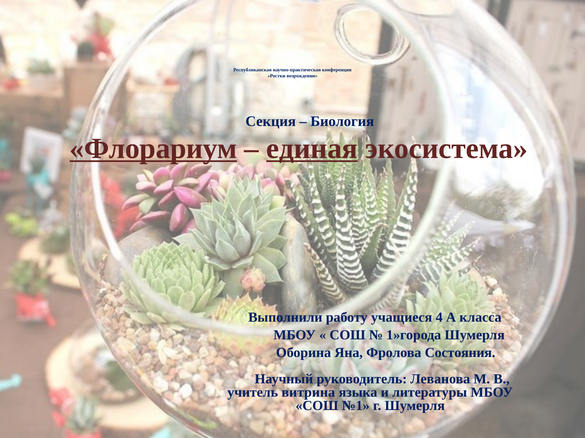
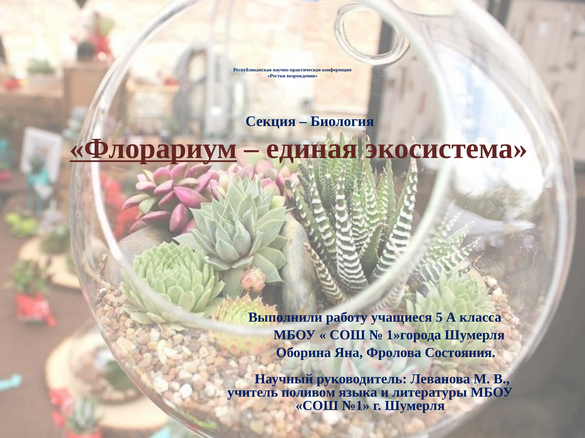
единая underline: present -> none (312, 149)
4: 4 -> 5 (439, 318)
витрина: витрина -> поливом (308, 393)
